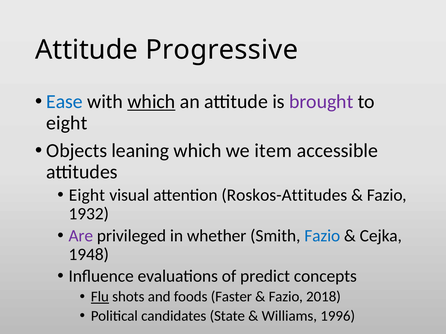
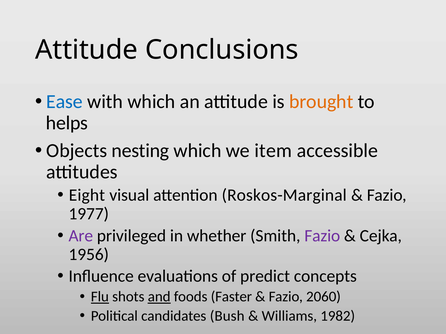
Progressive: Progressive -> Conclusions (222, 50)
which underline: present -> none (151, 102)
brought colour: purple -> orange (321, 102)
eight: eight -> helps (67, 123)
leaning: leaning -> nesting (140, 151)
Roskos-Attitudes: Roskos-Attitudes -> Roskos-Marginal (284, 196)
1932: 1932 -> 1977 (89, 214)
Fazio colour: blue -> purple (322, 236)
1948: 1948 -> 1956 (89, 255)
and underline: none -> present (159, 297)
2018: 2018 -> 2060 (323, 297)
State: State -> Bush (227, 316)
1996: 1996 -> 1982 (338, 316)
